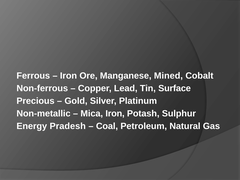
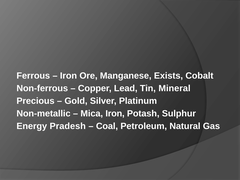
Mined: Mined -> Exists (168, 76)
Surface: Surface -> Mineral (174, 88)
